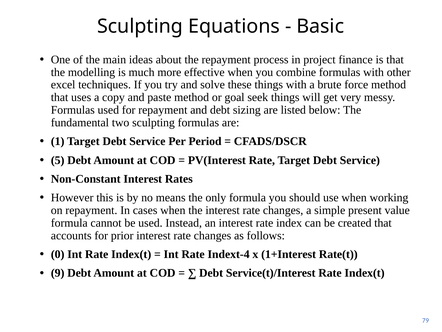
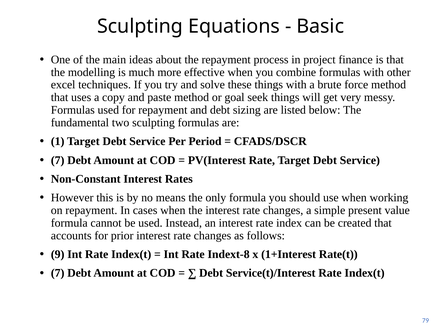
5: 5 -> 7 (58, 160)
0: 0 -> 9 (58, 254)
Indext-4: Indext-4 -> Indext-8 (229, 254)
9: 9 -> 7 (58, 273)
